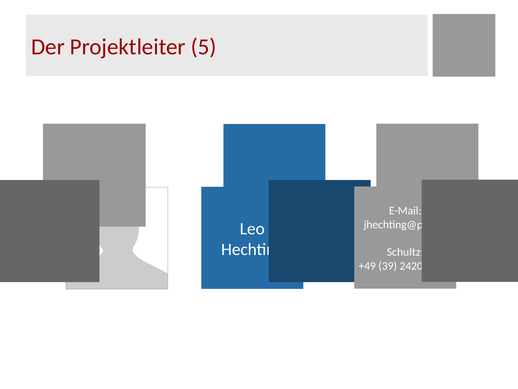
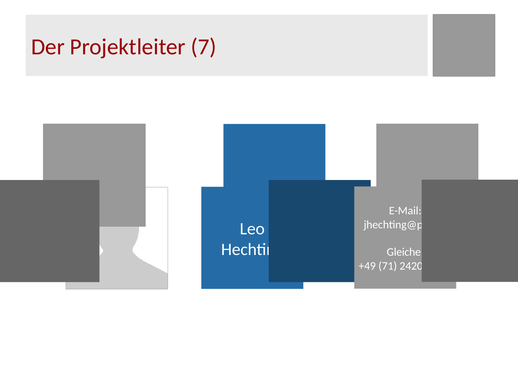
5: 5 -> 7 (204, 47)
Schultz: Schultz -> Gleiche (405, 252)
39: 39 -> 71 (388, 266)
